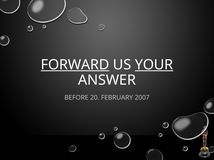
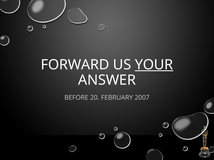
FORWARD underline: present -> none (75, 65)
